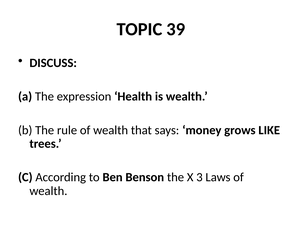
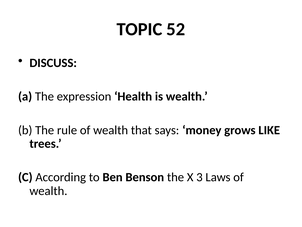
39: 39 -> 52 (176, 29)
